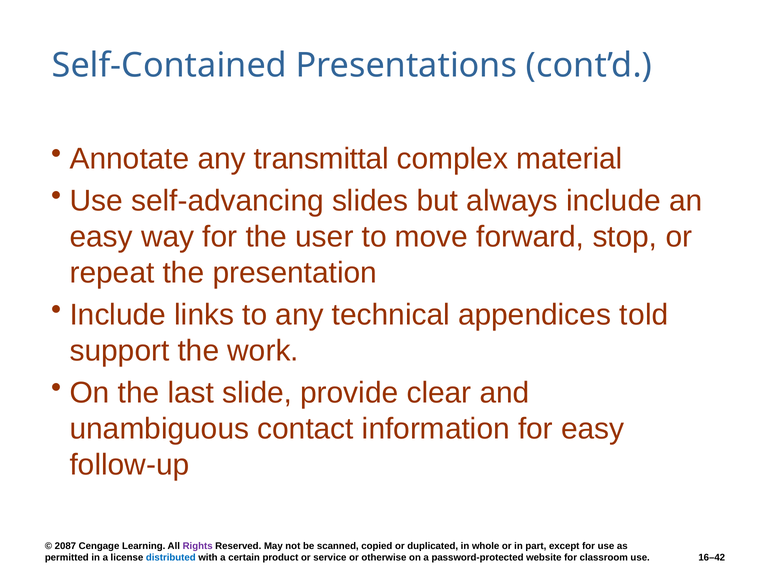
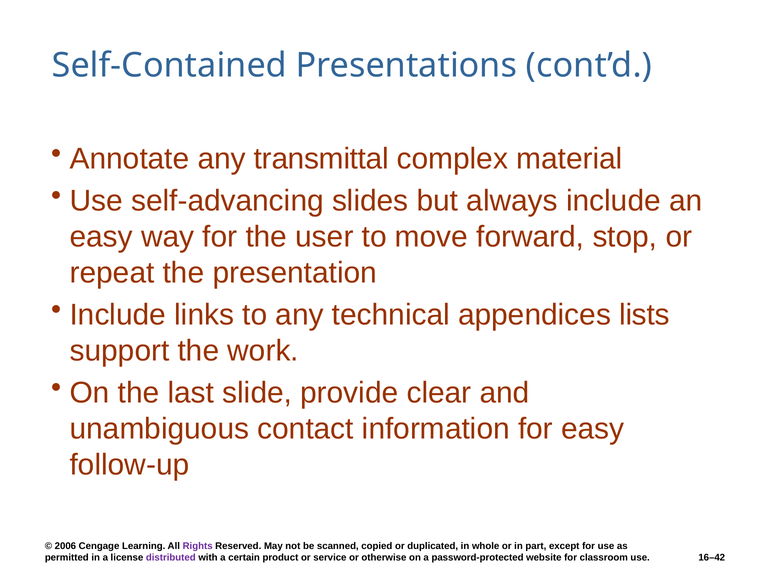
told: told -> lists (644, 314)
2087: 2087 -> 2006 (65, 545)
distributed colour: blue -> purple (171, 557)
